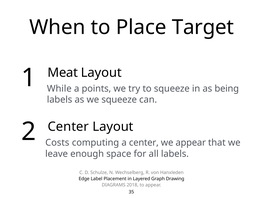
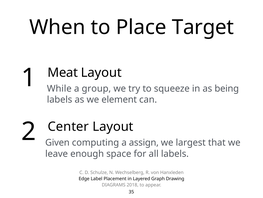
points: points -> group (96, 88)
we squeeze: squeeze -> element (119, 99)
Costs: Costs -> Given (57, 142)
a center: center -> assign (144, 142)
we appear: appear -> largest (191, 142)
